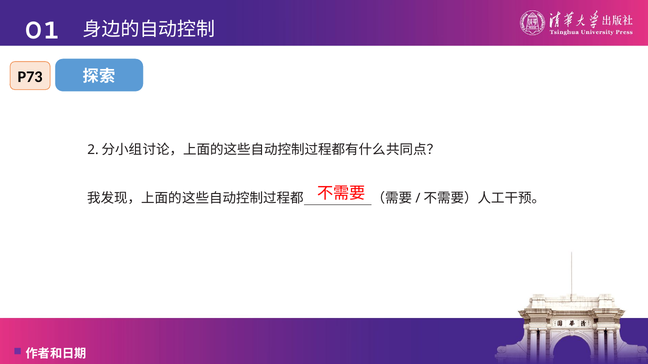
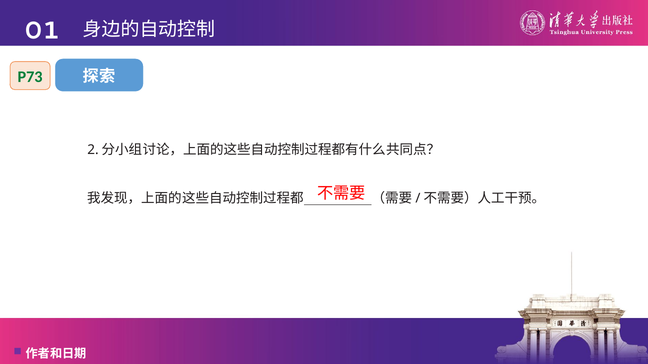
P73 colour: black -> green (30, 77)
